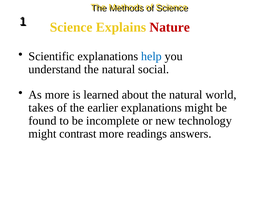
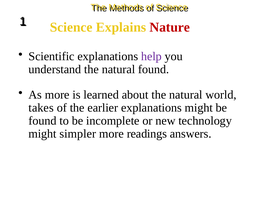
help colour: blue -> purple (151, 56)
natural social: social -> found (154, 69)
contrast: contrast -> simpler (78, 133)
